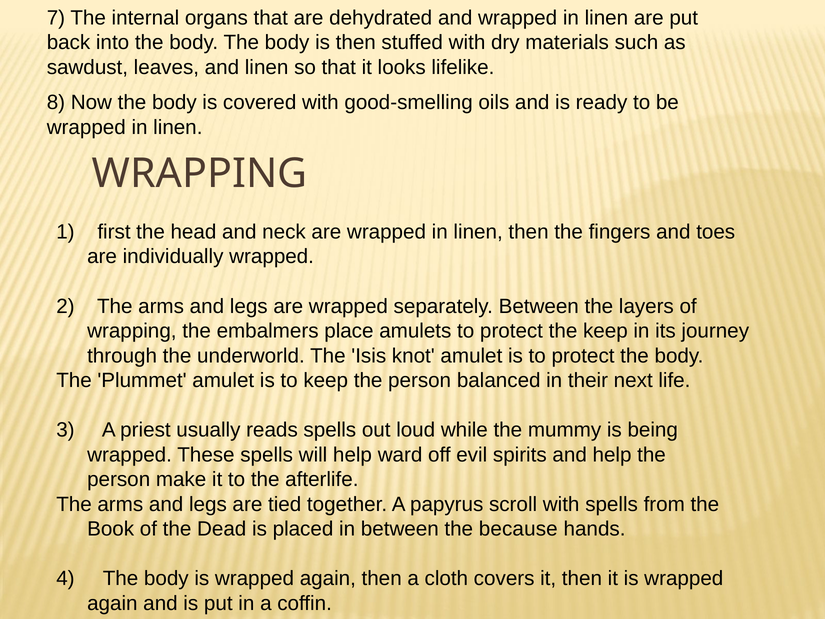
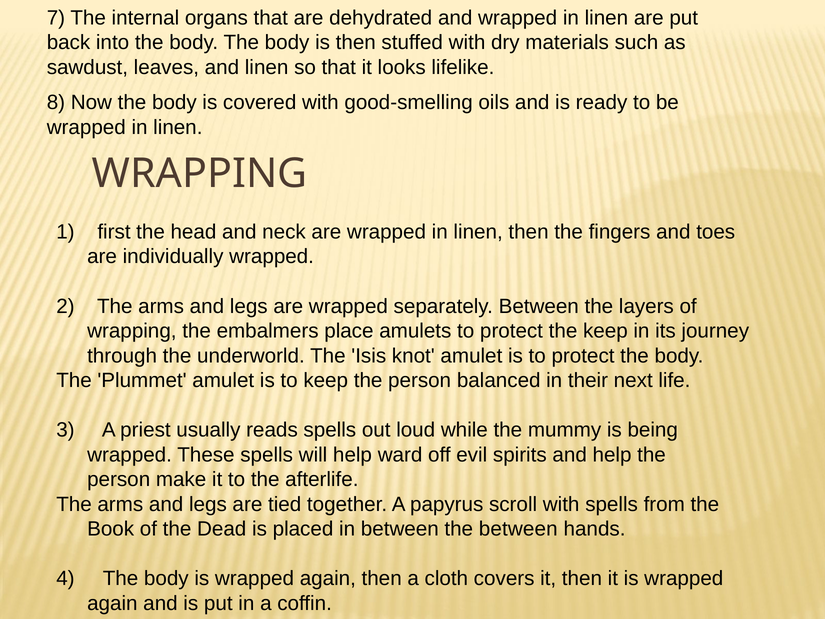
the because: because -> between (518, 529)
